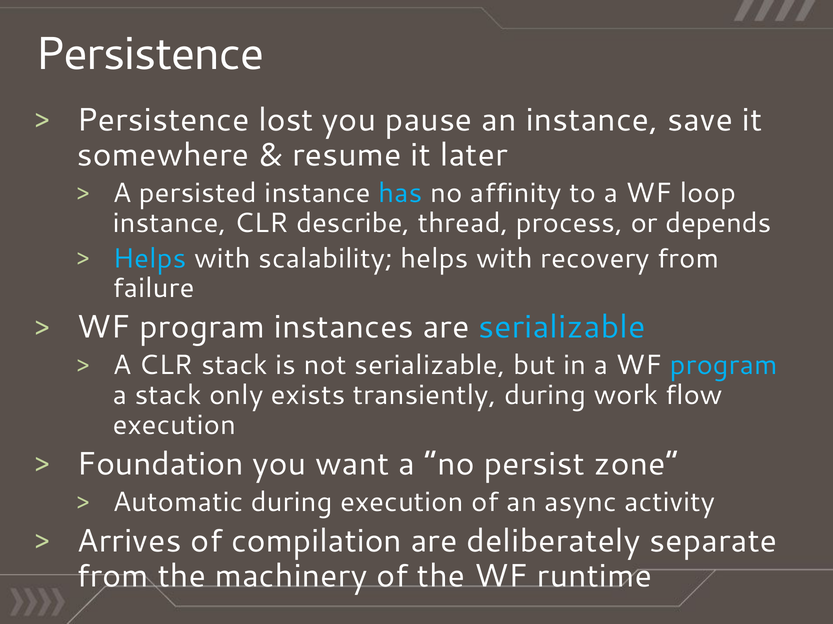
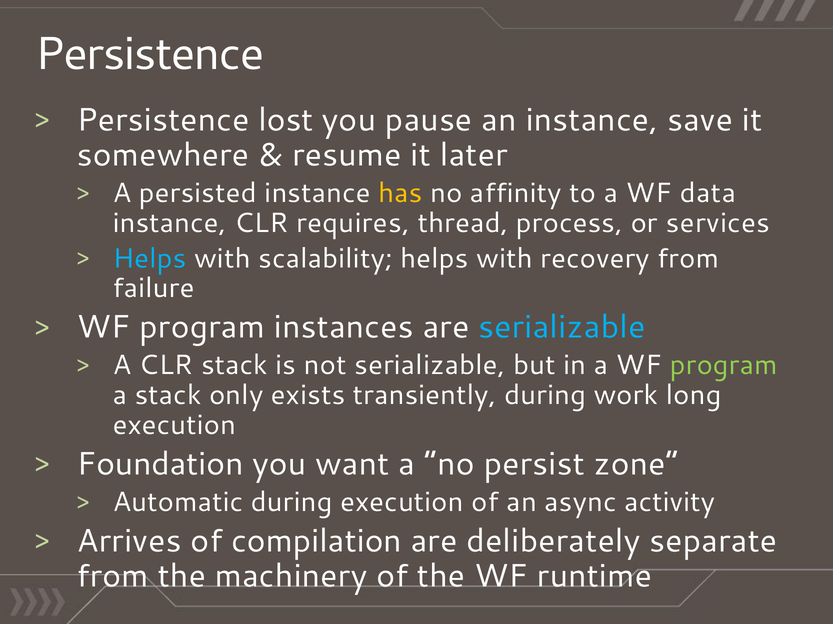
has colour: light blue -> yellow (400, 193)
loop: loop -> data (708, 193)
describe: describe -> requires (353, 223)
depends: depends -> services (718, 223)
program colour: light blue -> light green (724, 366)
flow: flow -> long (694, 396)
